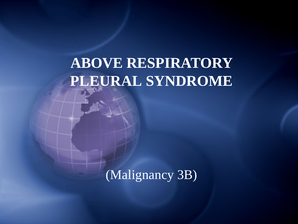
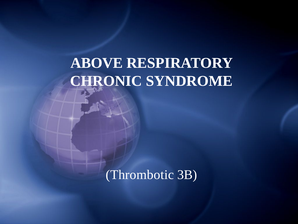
PLEURAL: PLEURAL -> CHRONIC (106, 81)
Malignancy: Malignancy -> Thrombotic (140, 174)
